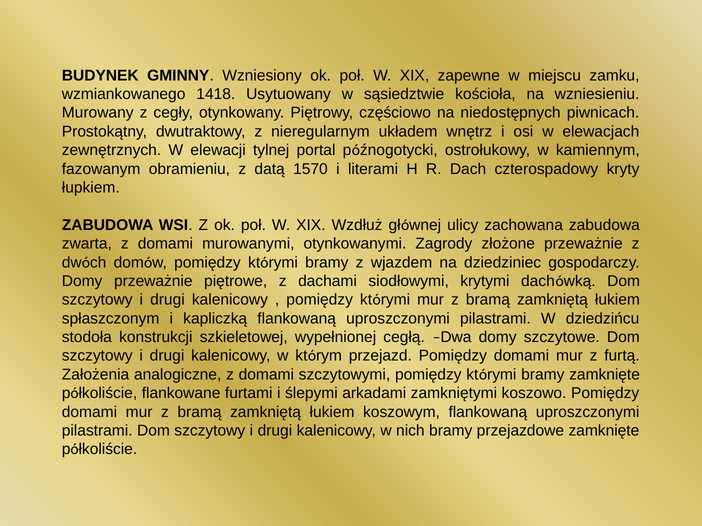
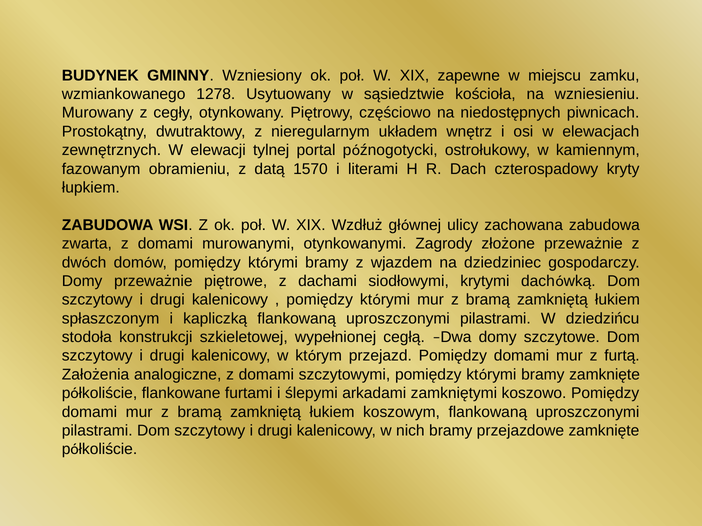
1418: 1418 -> 1278 (216, 94)
